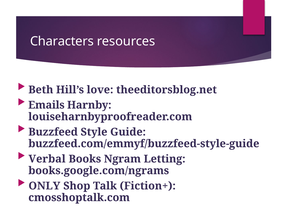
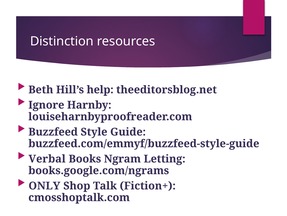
Characters: Characters -> Distinction (62, 41)
love: love -> help (100, 89)
Emails: Emails -> Ignore (46, 105)
